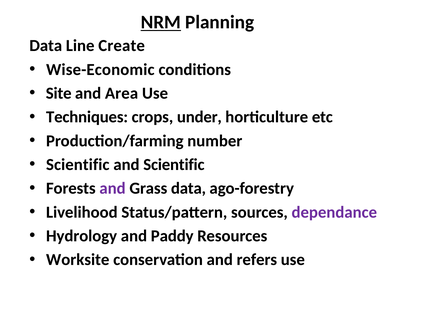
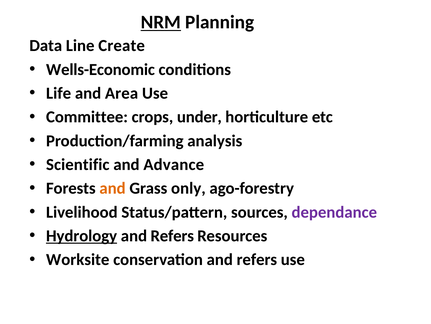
Wise-Economic: Wise-Economic -> Wells-Economic (100, 69)
Site: Site -> Life (59, 93)
Techniques: Techniques -> Committee (87, 117)
number: number -> analysis (215, 141)
and Scientific: Scientific -> Advance (174, 164)
and colour: purple -> orange (113, 188)
Grass data: data -> only (188, 188)
Hydrology underline: none -> present (82, 235)
Paddy: Paddy -> Refers (172, 235)
